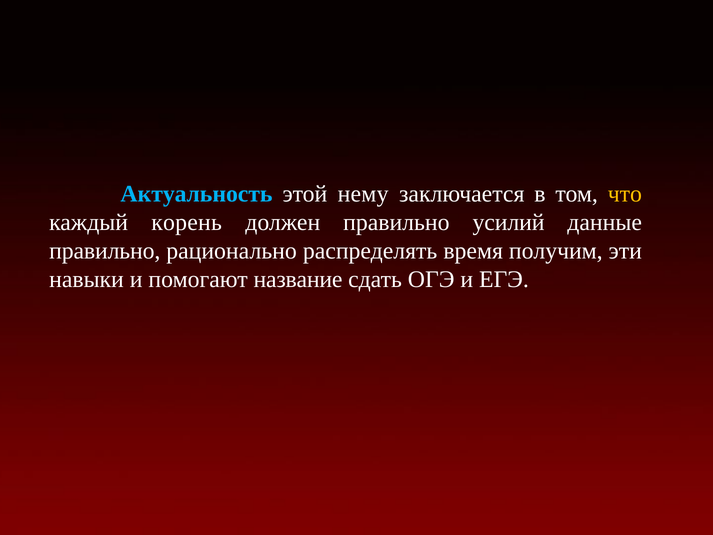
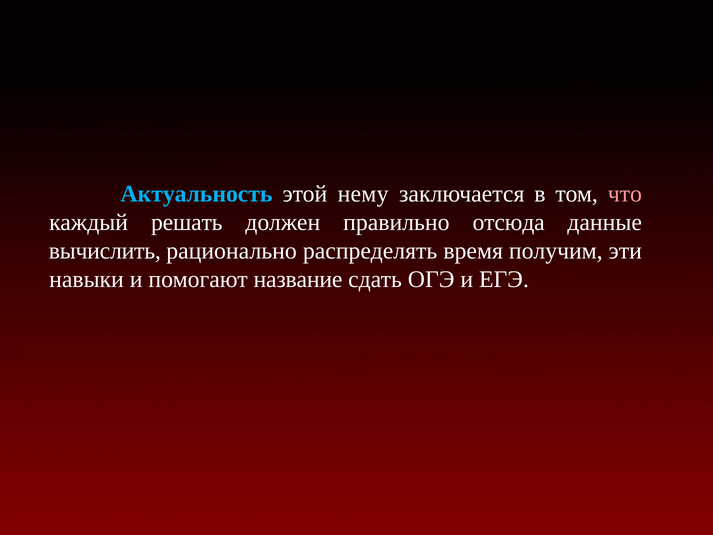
что colour: yellow -> pink (625, 194)
корень: корень -> решать (187, 222)
усилий: усилий -> отсюда (509, 222)
правильно: правильно -> вычислить (105, 251)
